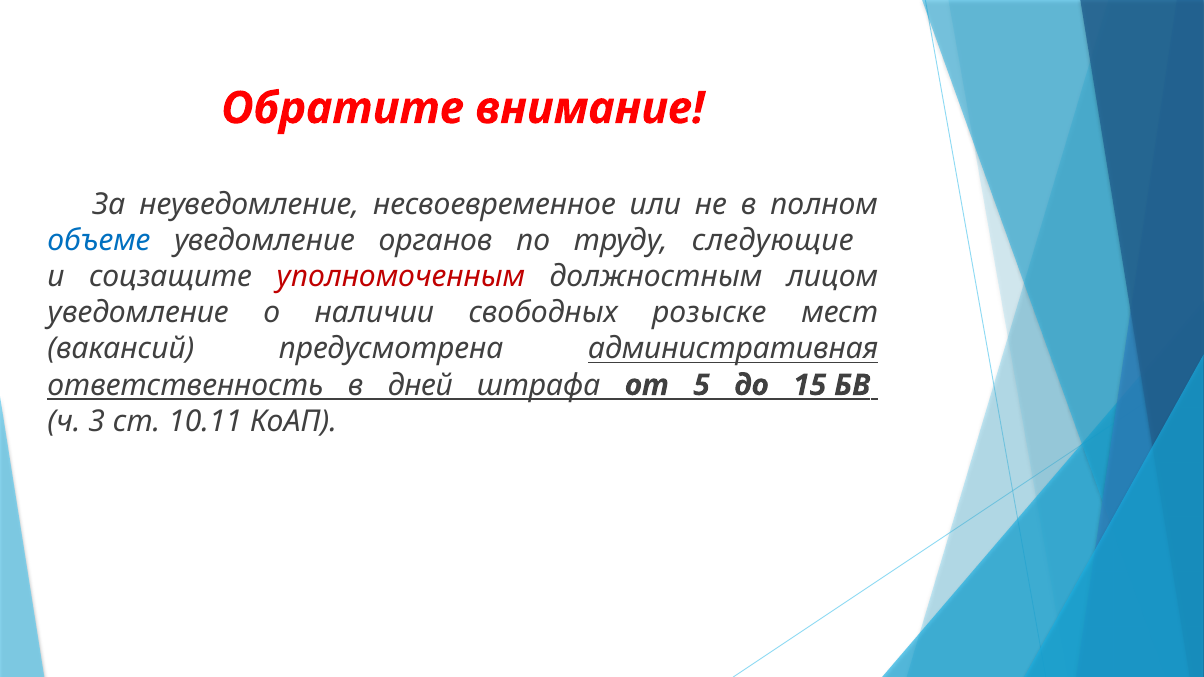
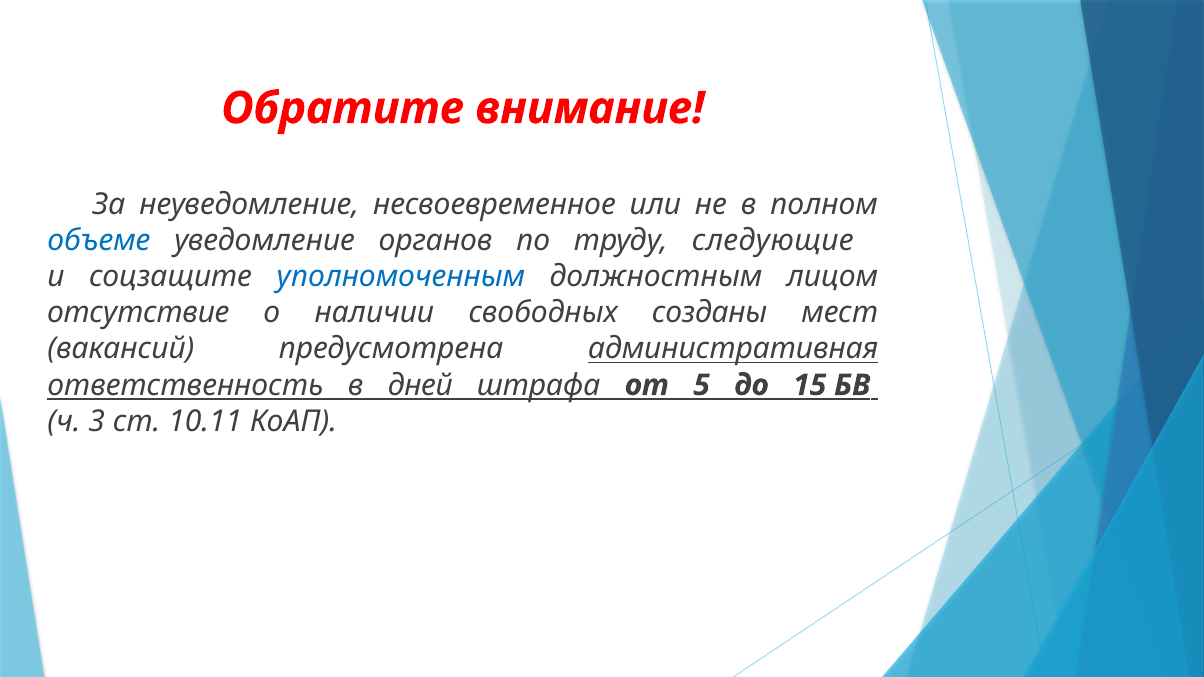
уполномоченным colour: red -> blue (401, 277)
уведомление: уведомление -> отсутствие (138, 313)
розыске: розыске -> созданы (710, 313)
